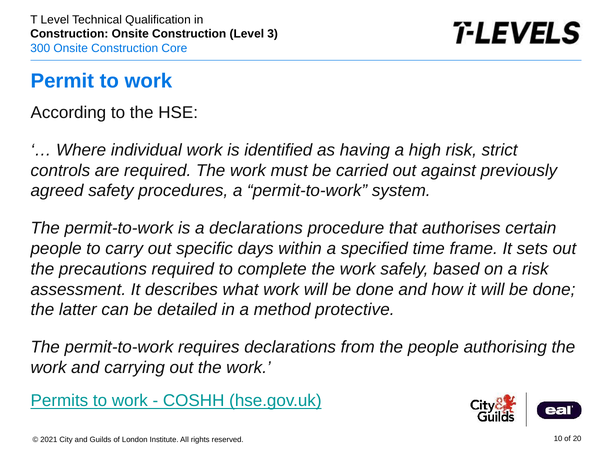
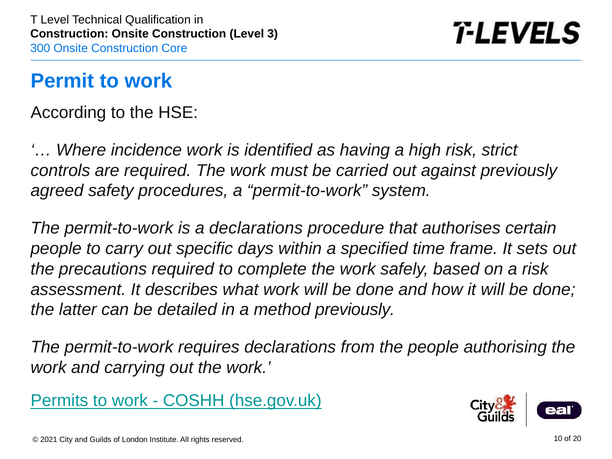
individual: individual -> incidence (146, 150)
method protective: protective -> previously (355, 310)
